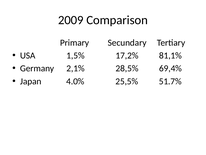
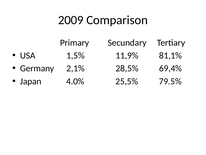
17,2%: 17,2% -> 11,9% (127, 55)
51.7%: 51.7% -> 79.5% (170, 81)
